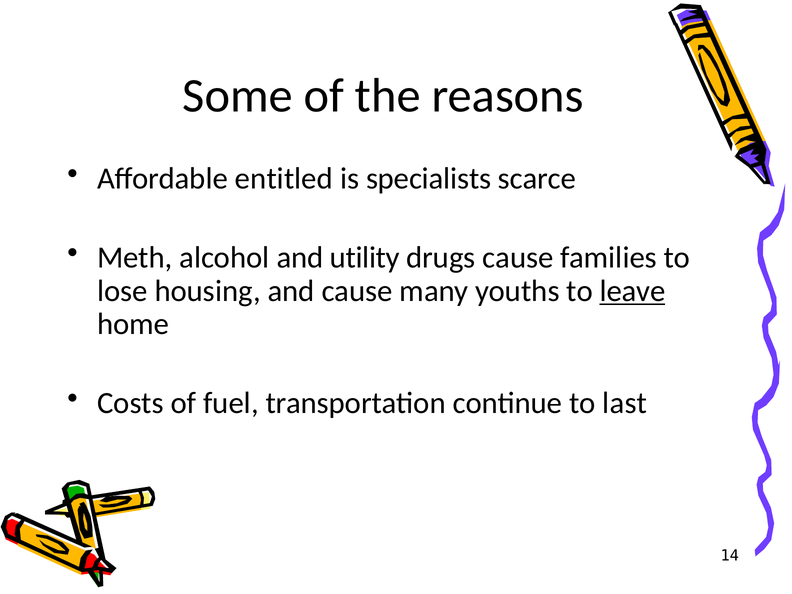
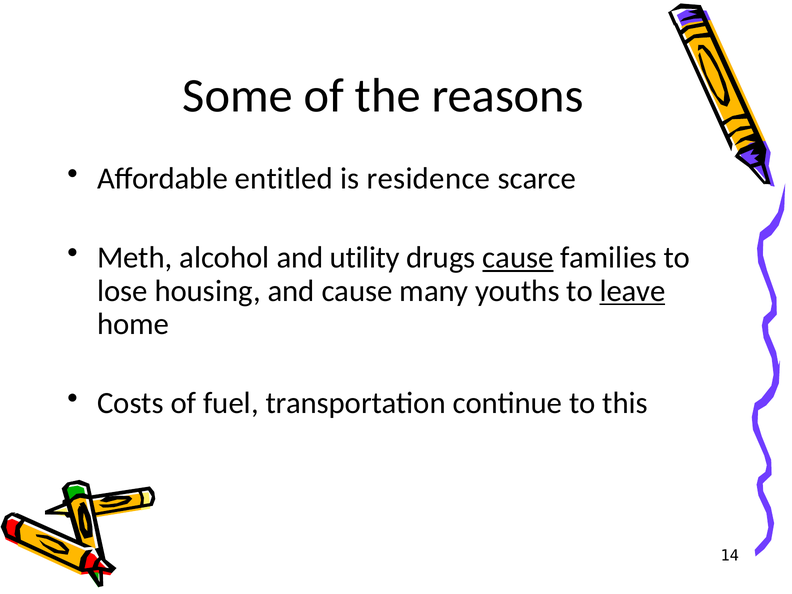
specialists: specialists -> residence (428, 179)
cause underline: none -> present (518, 258)
last: last -> this (625, 403)
